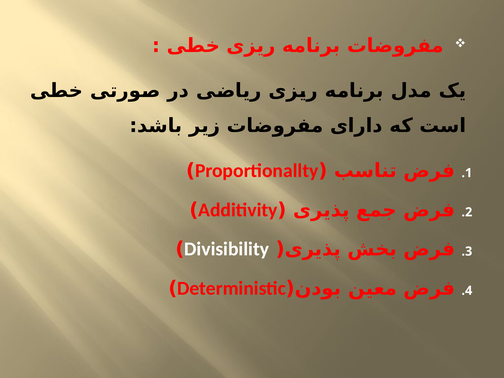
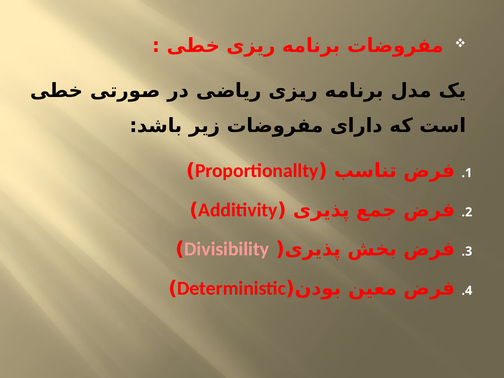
Divisibility colour: white -> pink (227, 249)
